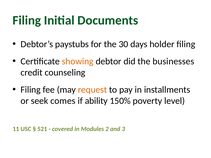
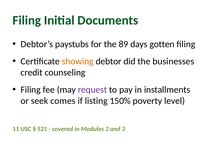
30: 30 -> 89 (123, 44)
holder: holder -> gotten (162, 44)
request colour: orange -> purple (92, 90)
ability: ability -> listing (96, 101)
